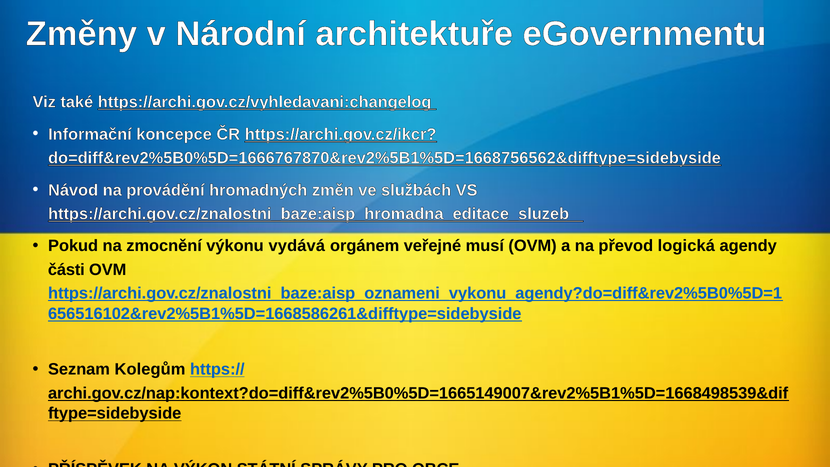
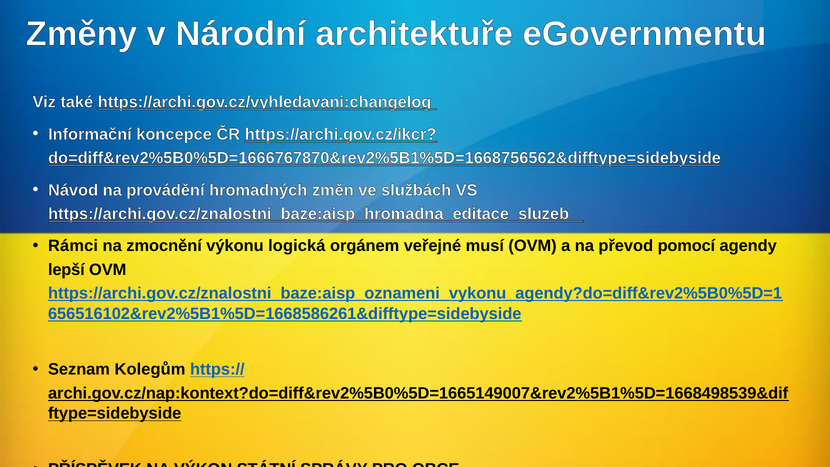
Pokud: Pokud -> Rámci (73, 246)
vydává: vydává -> logická (297, 246)
logická: logická -> pomocí (686, 246)
části: části -> lepší (66, 270)
